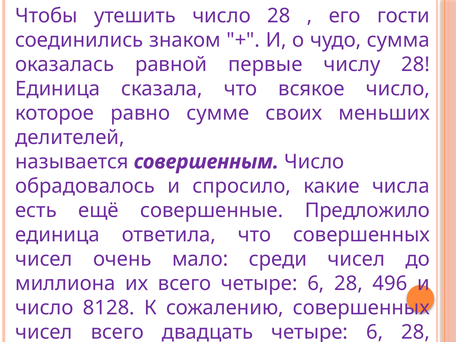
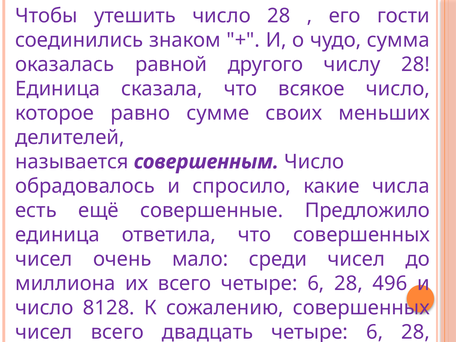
первые: первые -> другого (265, 64)
